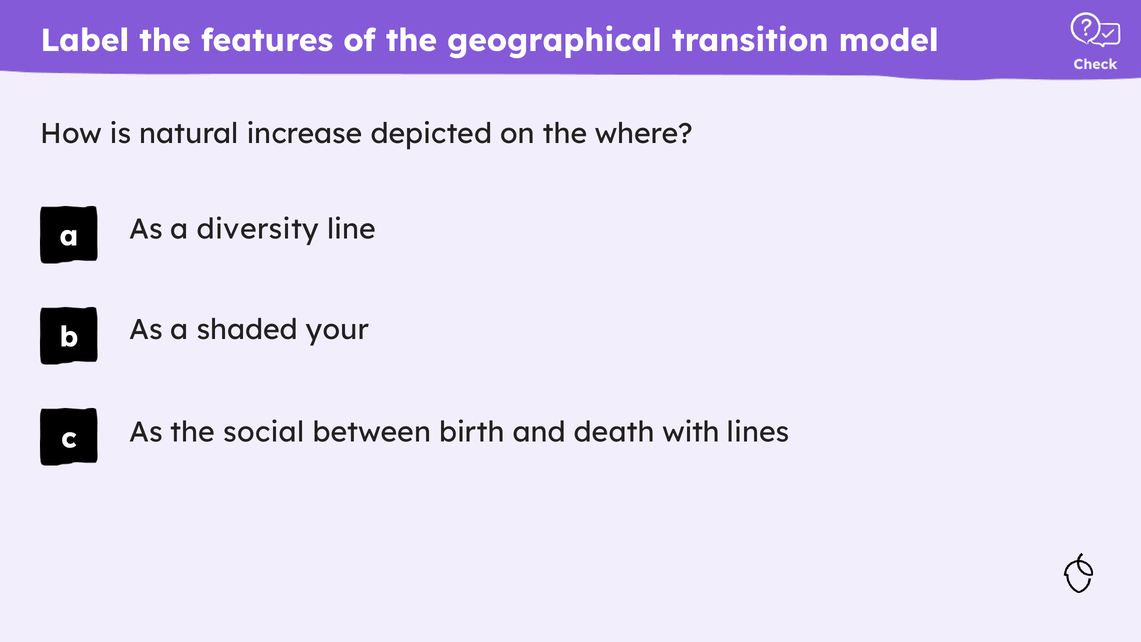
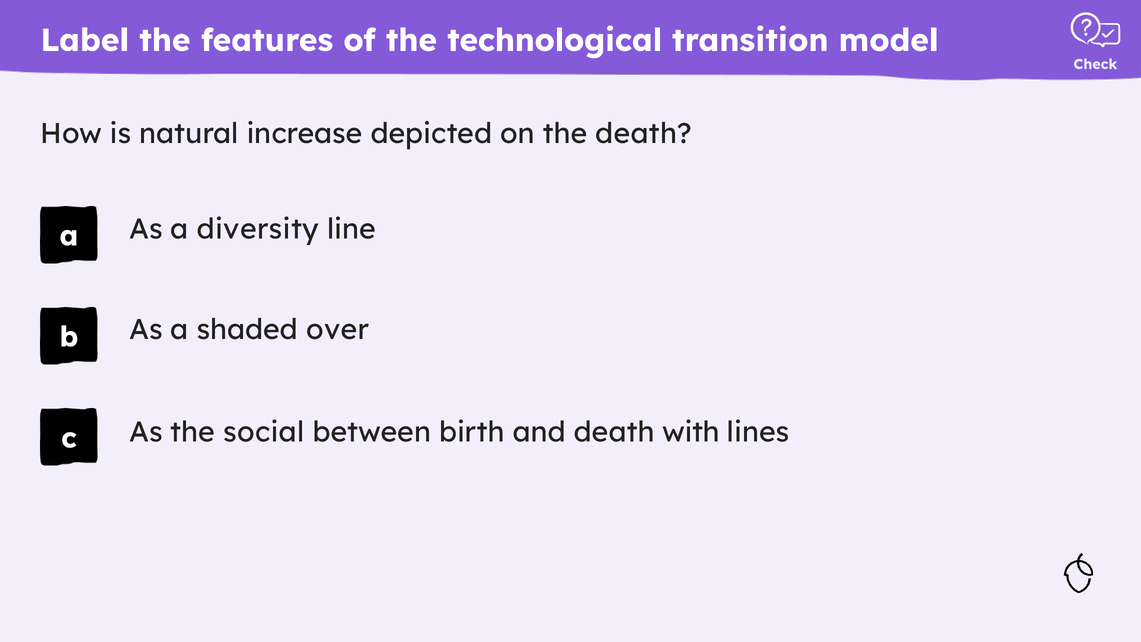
geographical: geographical -> technological (555, 40)
the where: where -> death (644, 134)
your: your -> over (338, 330)
